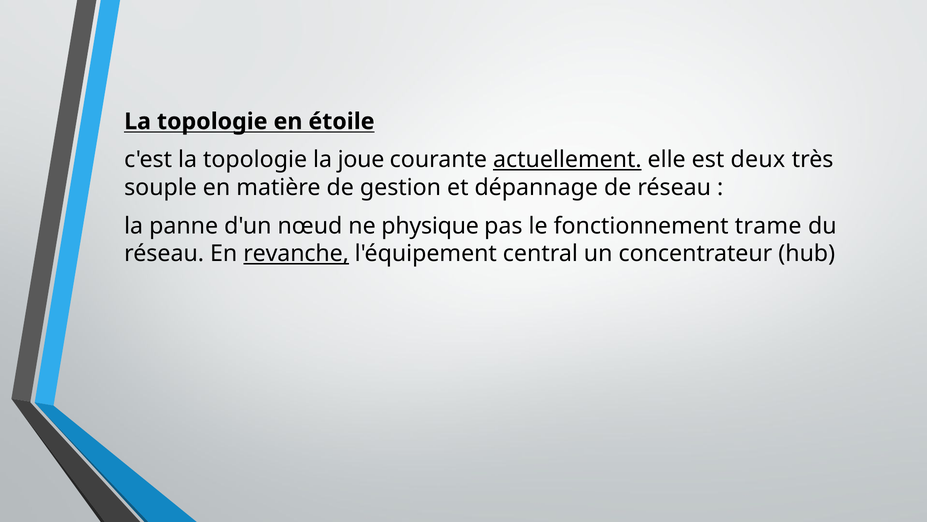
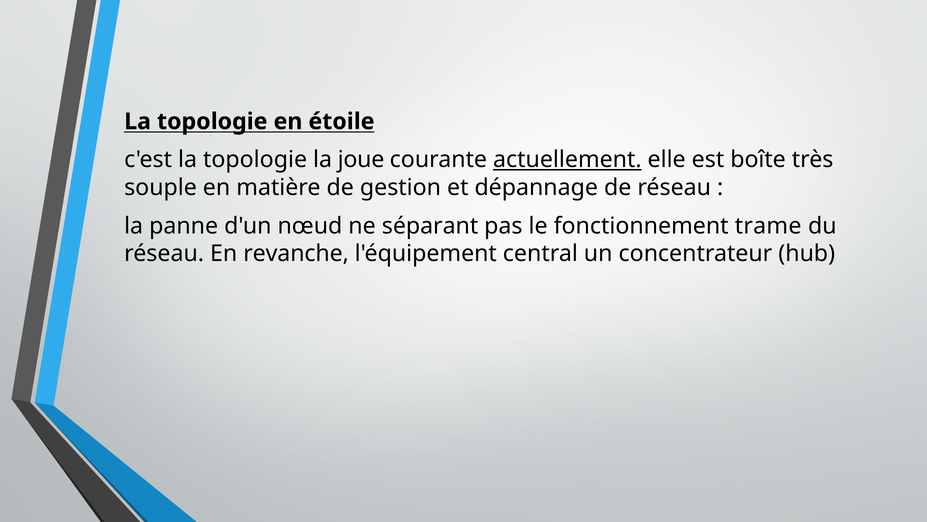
deux: deux -> boîte (758, 160)
physique: physique -> séparant (430, 226)
revanche underline: present -> none (296, 253)
